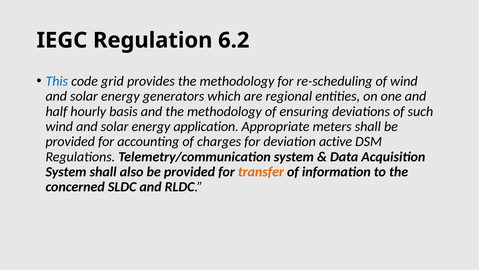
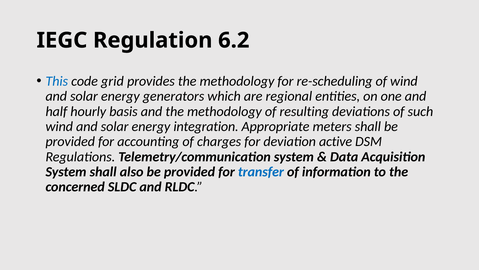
ensuring: ensuring -> resulting (304, 111)
application: application -> integration (206, 126)
transfer colour: orange -> blue (261, 172)
